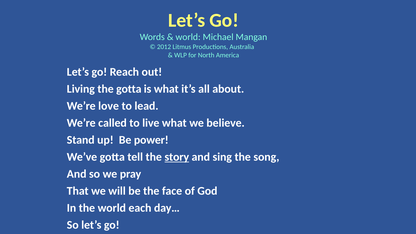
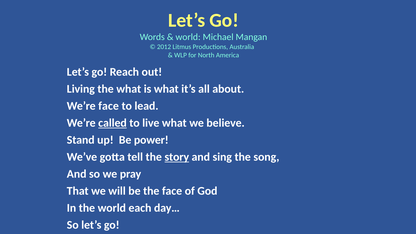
the gotta: gotta -> what (129, 89)
We’re love: love -> face (109, 106)
called underline: none -> present (112, 123)
